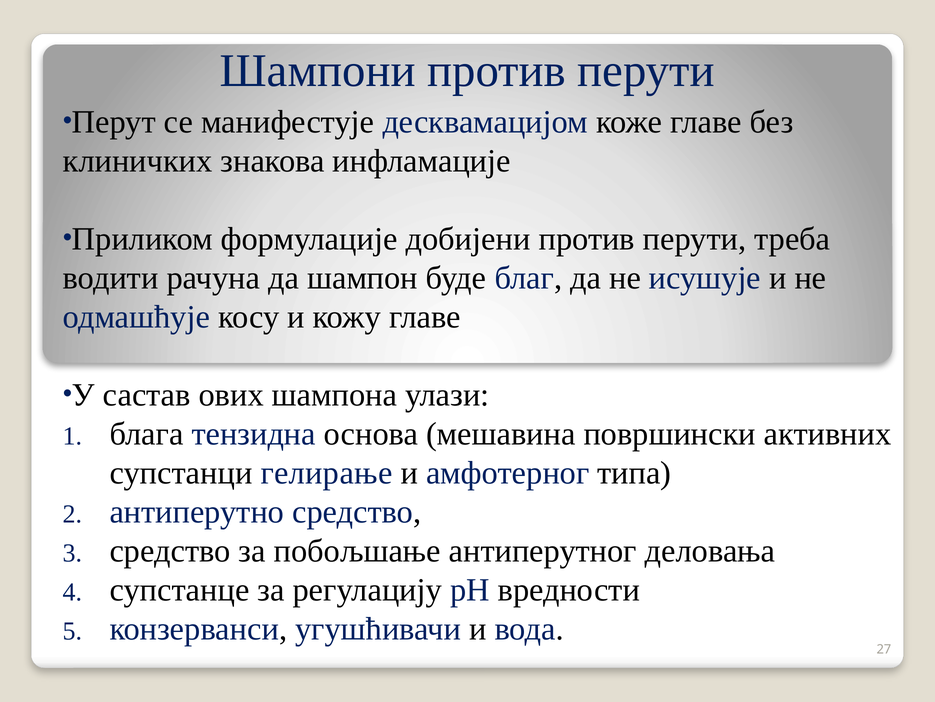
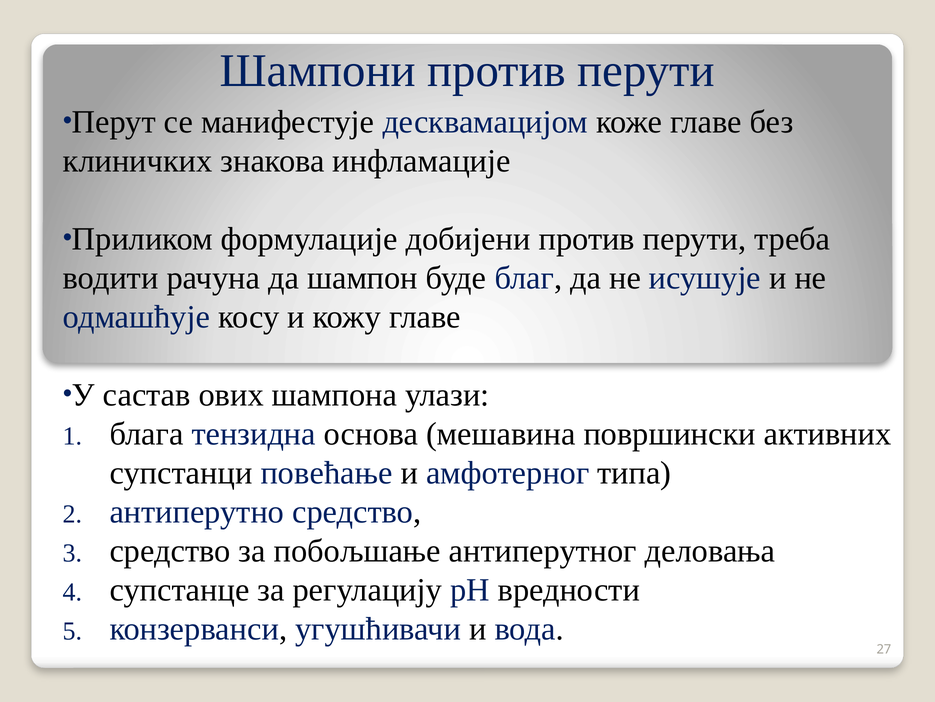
гелирање: гелирање -> повећање (327, 473)
